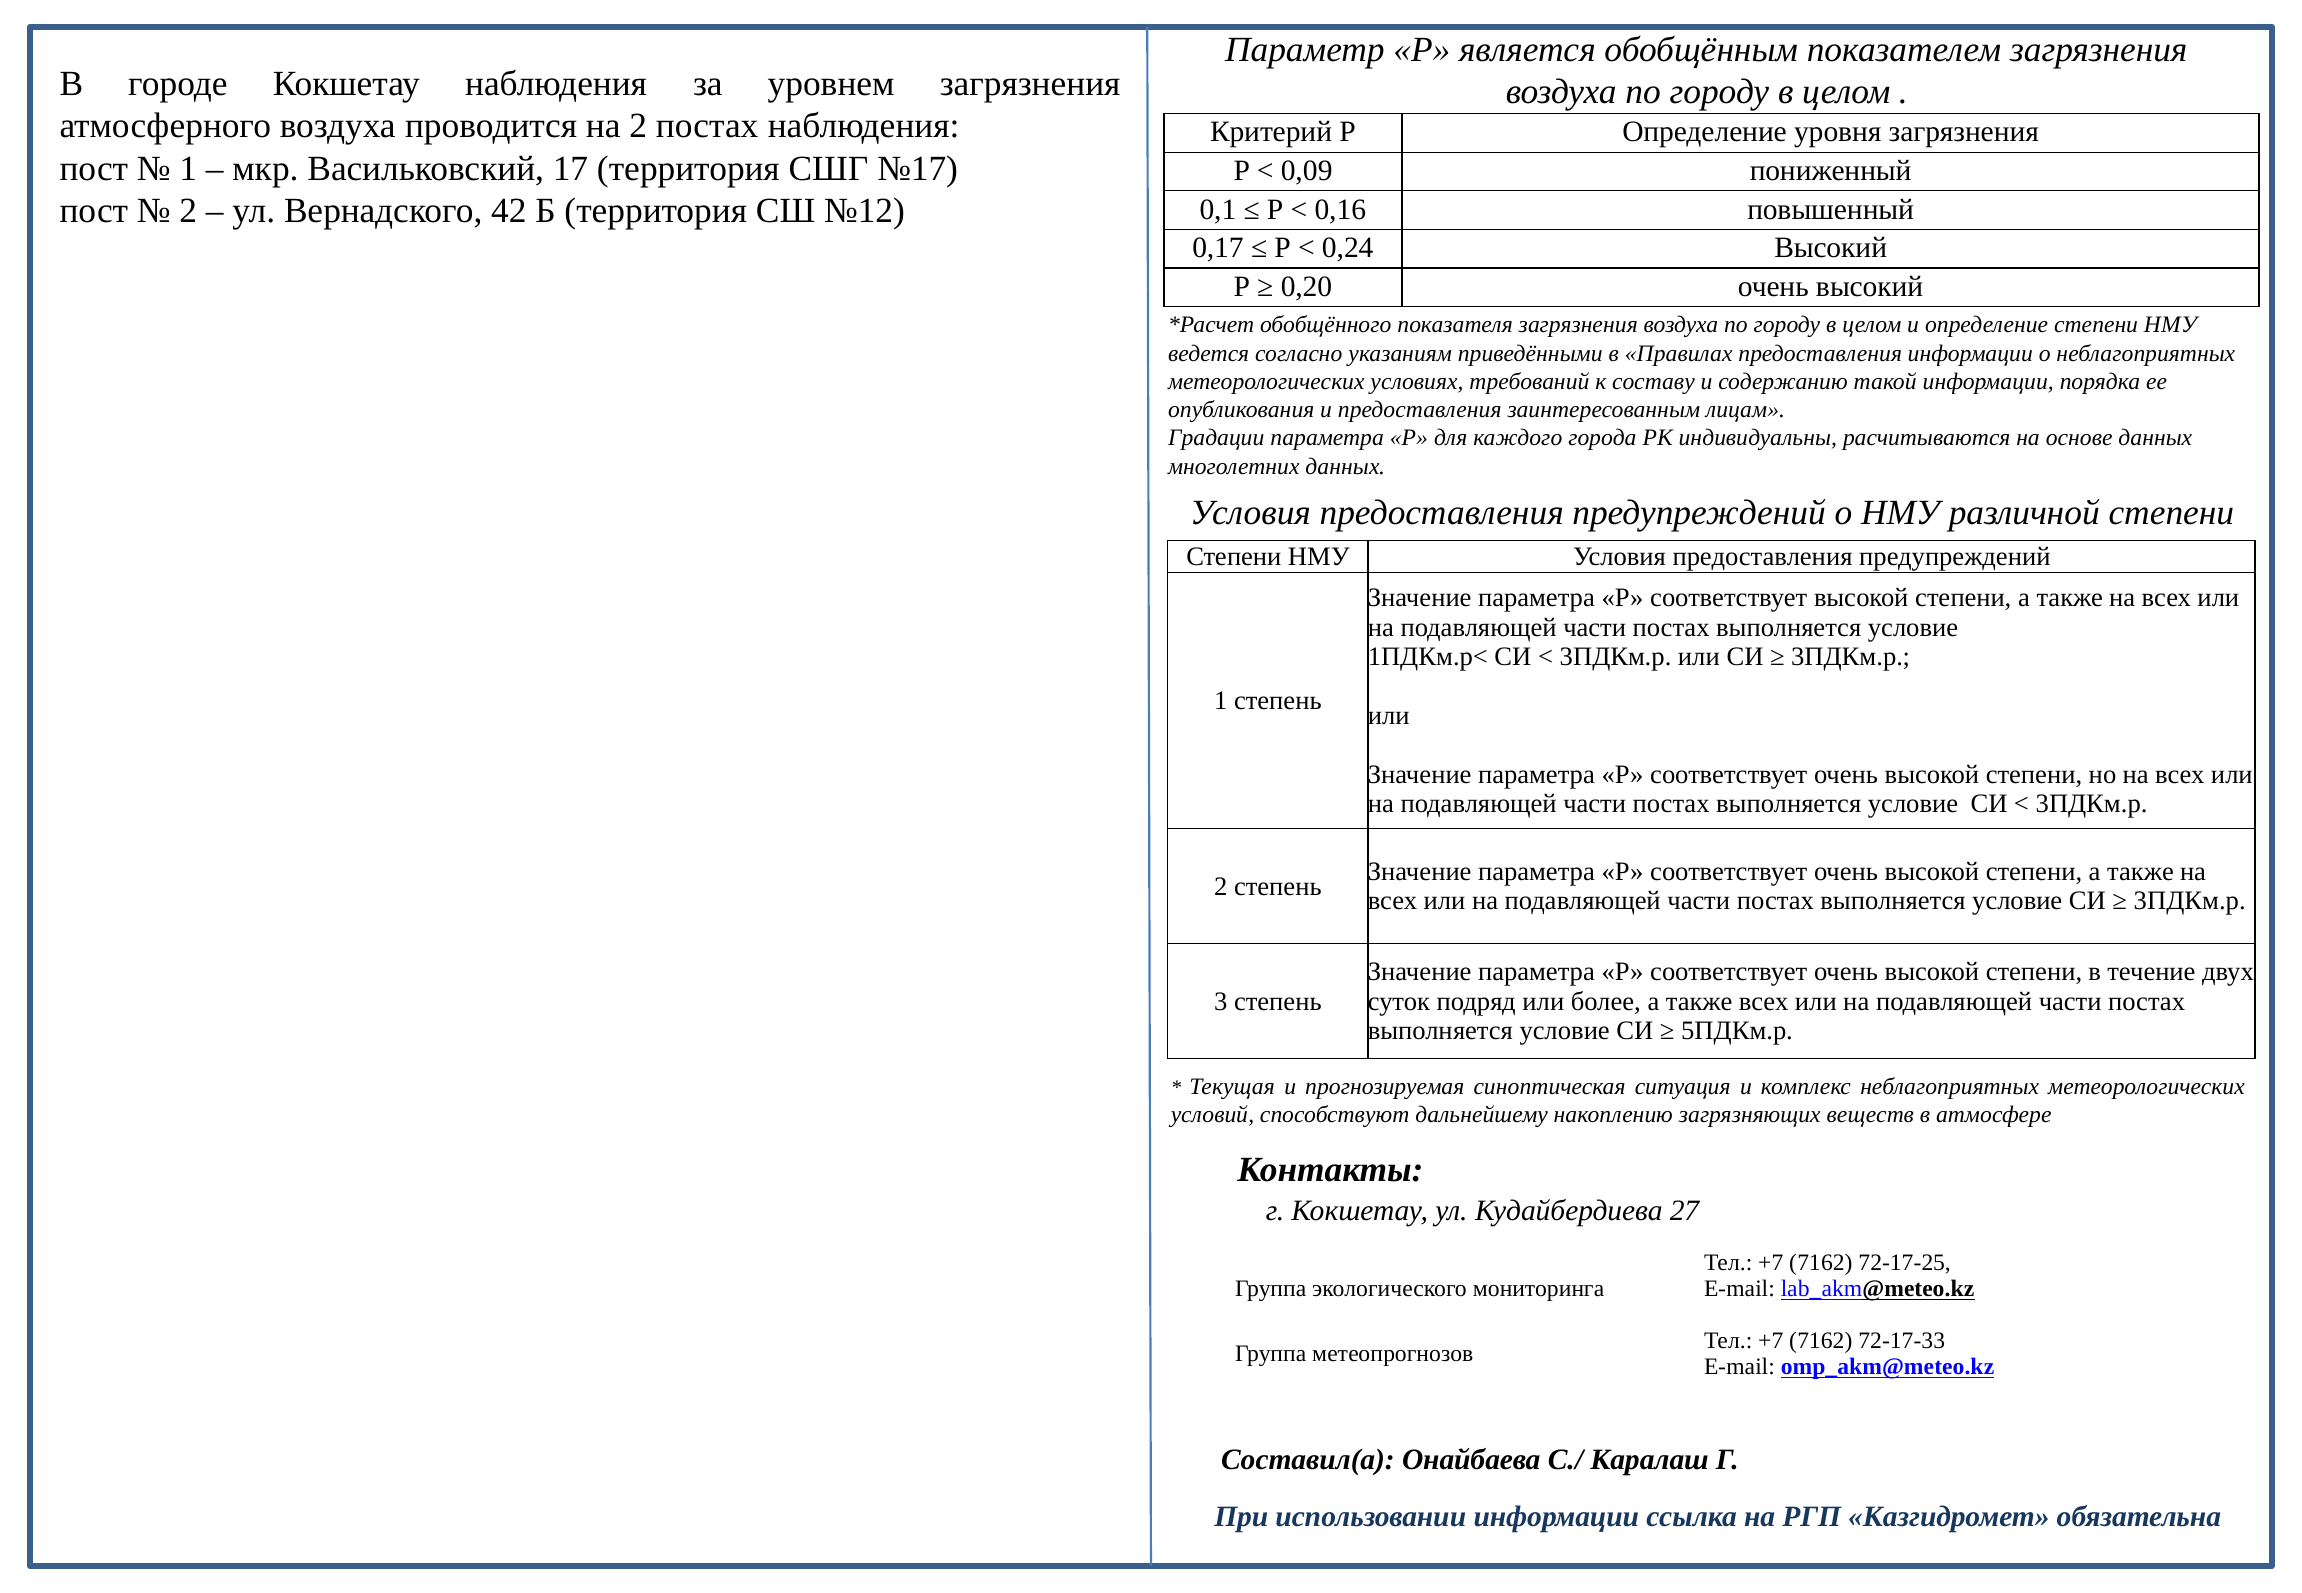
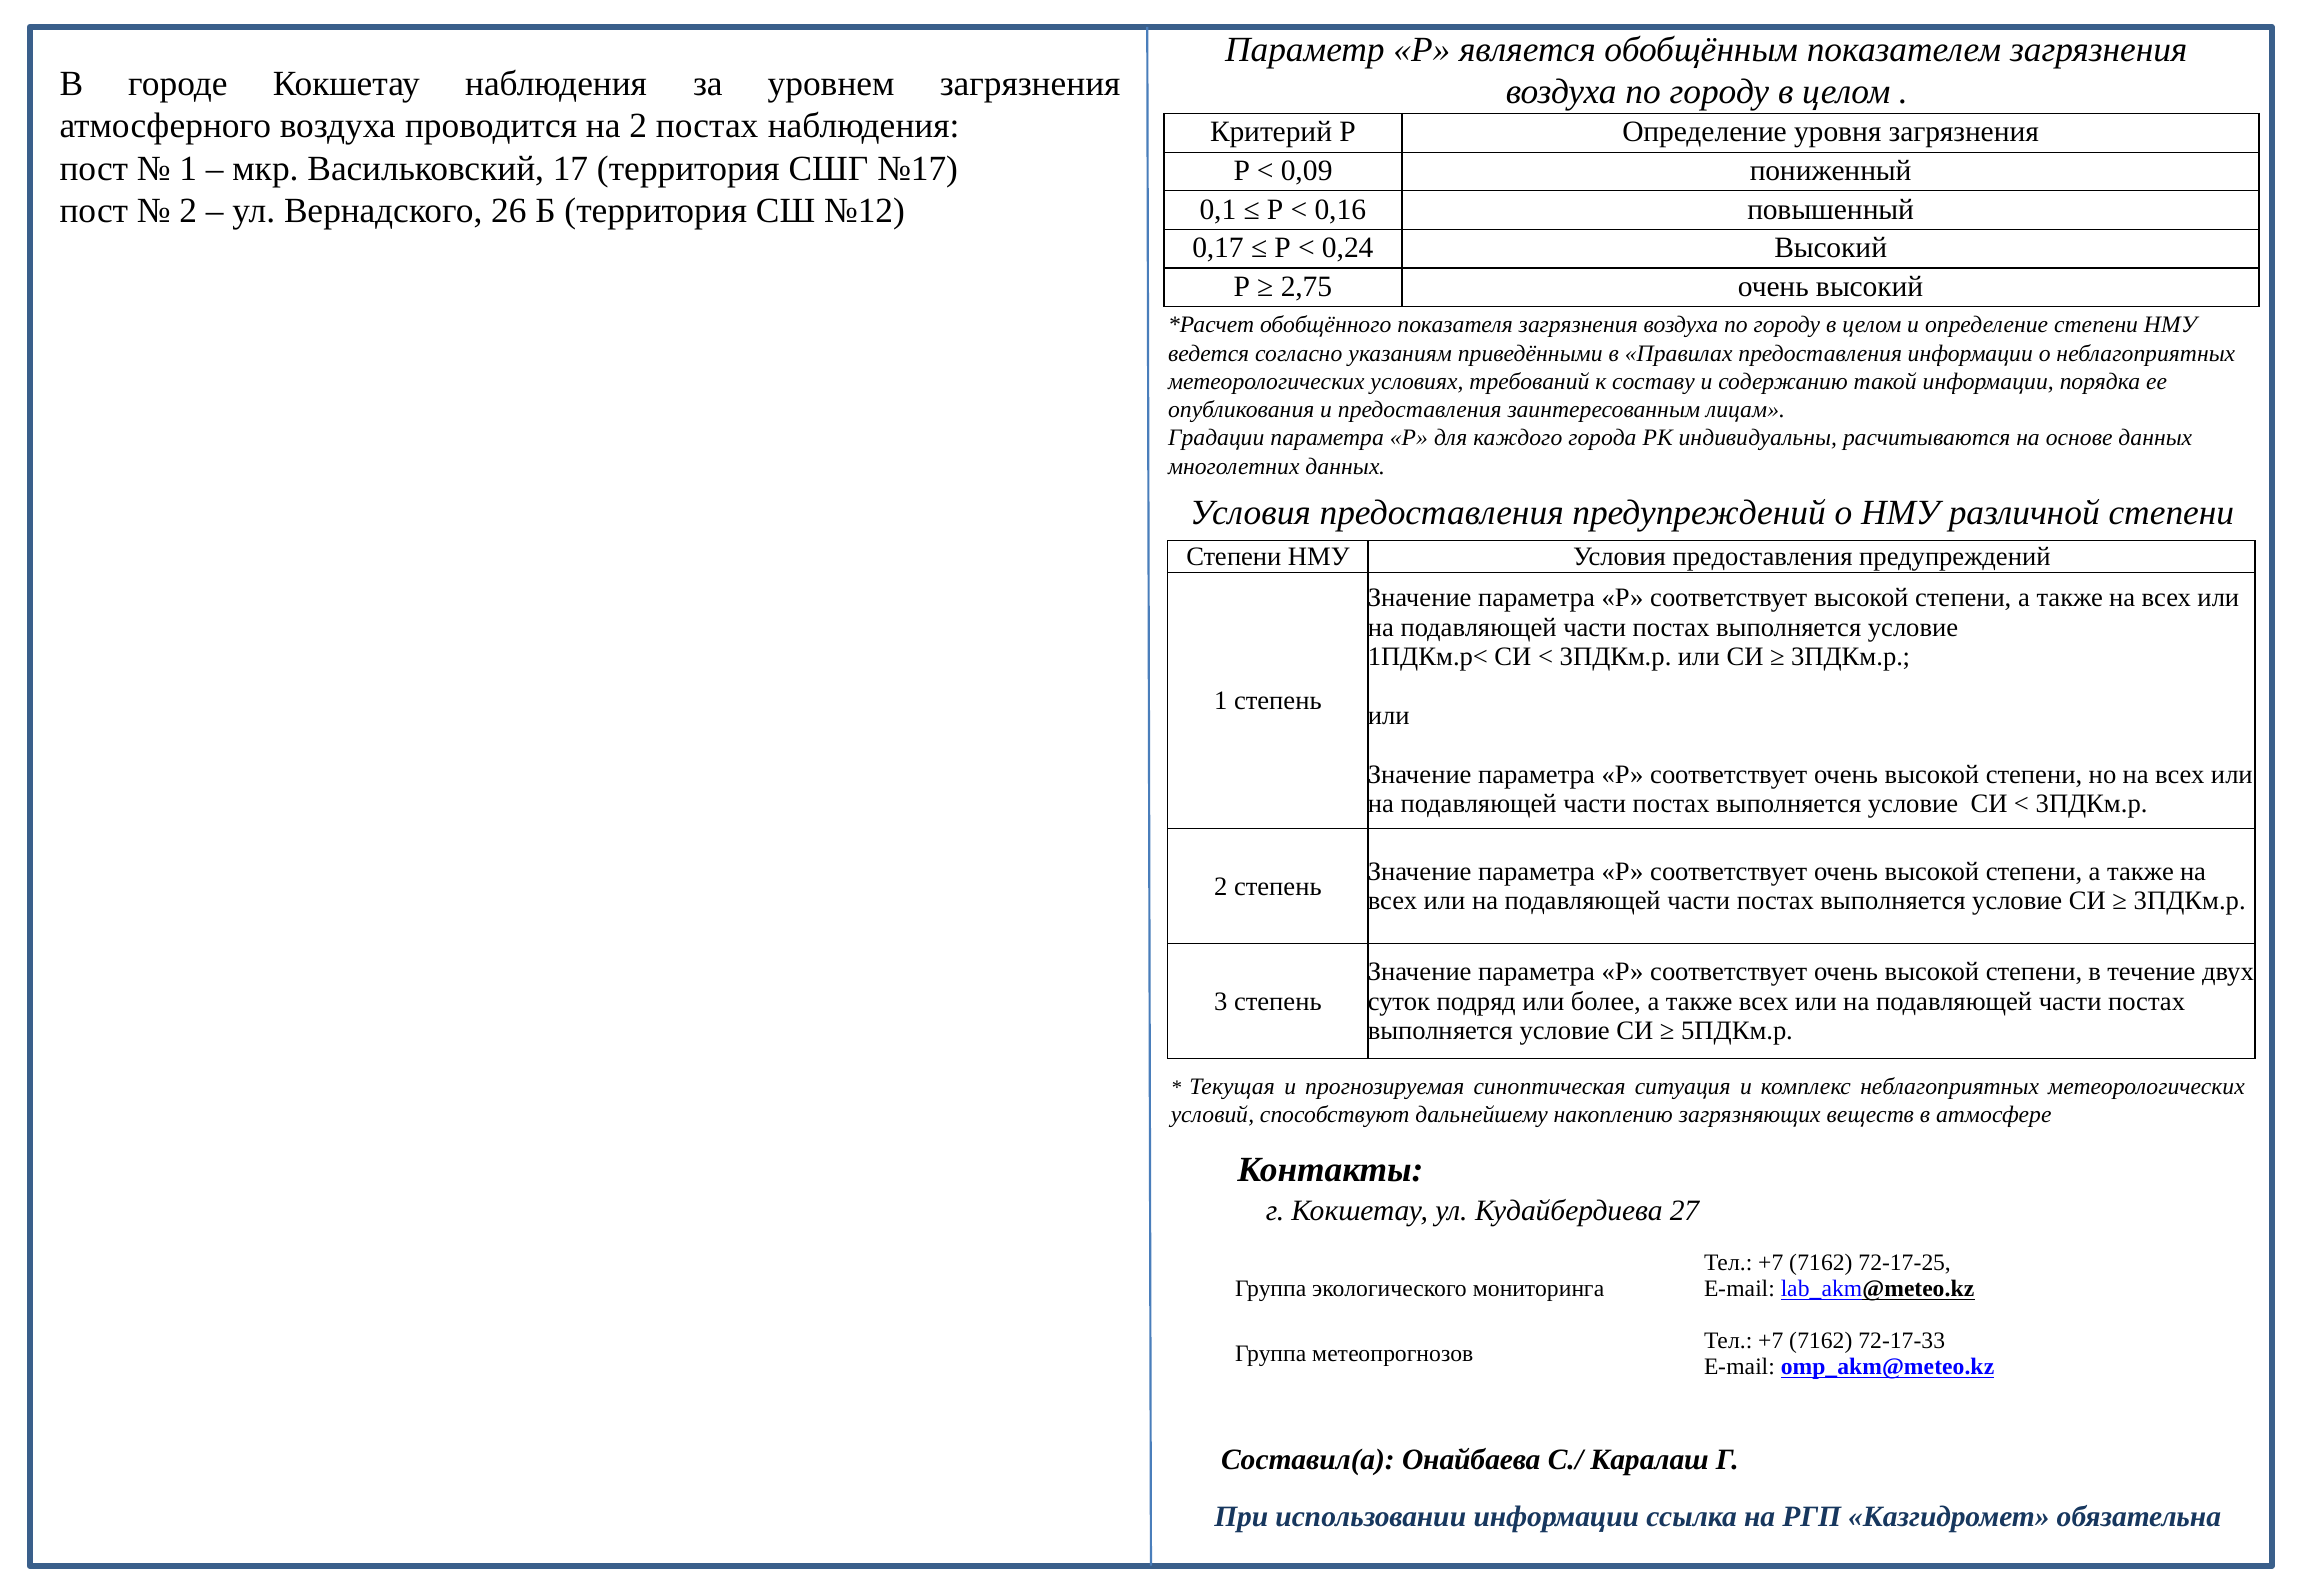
42: 42 -> 26 (509, 211)
0,20: 0,20 -> 2,75 (1306, 287)
